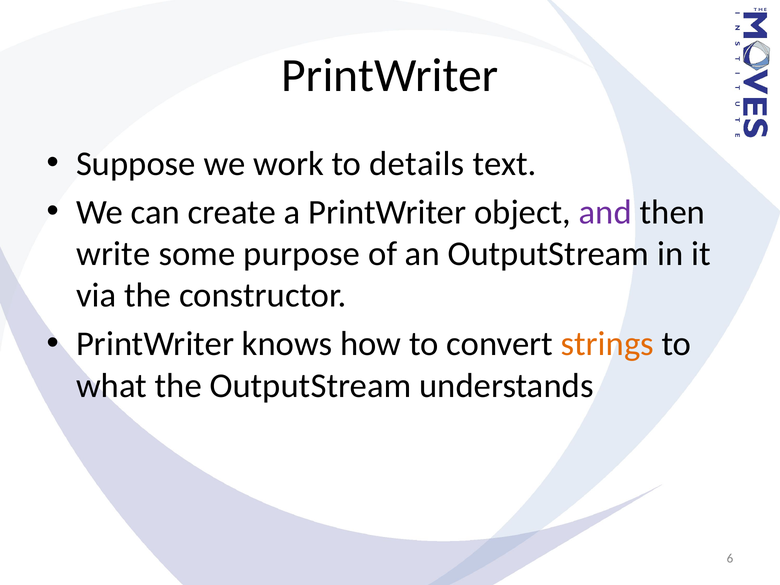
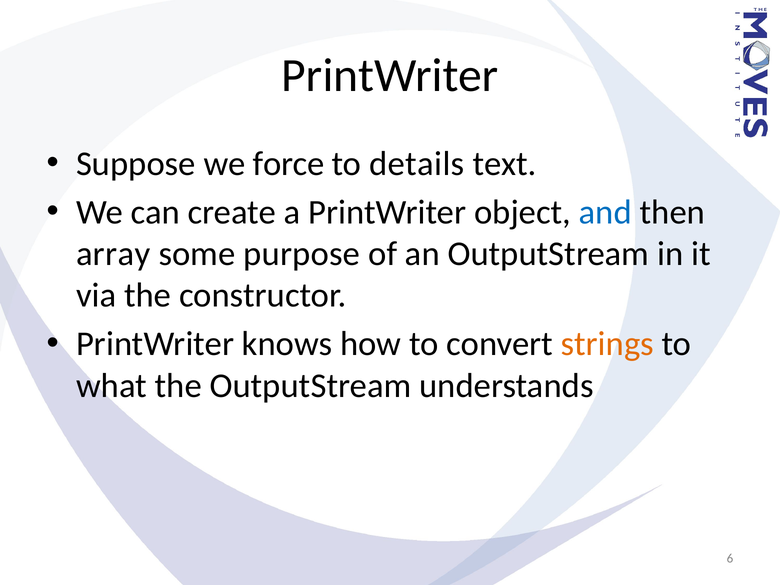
work: work -> force (289, 164)
and colour: purple -> blue (605, 212)
write: write -> array (113, 254)
